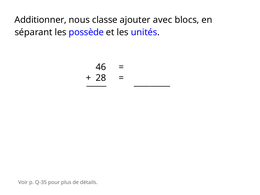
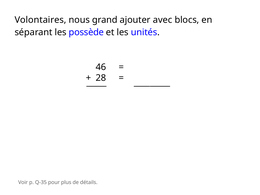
Additionner: Additionner -> Volontaires (40, 20)
classe: classe -> grand (105, 20)
